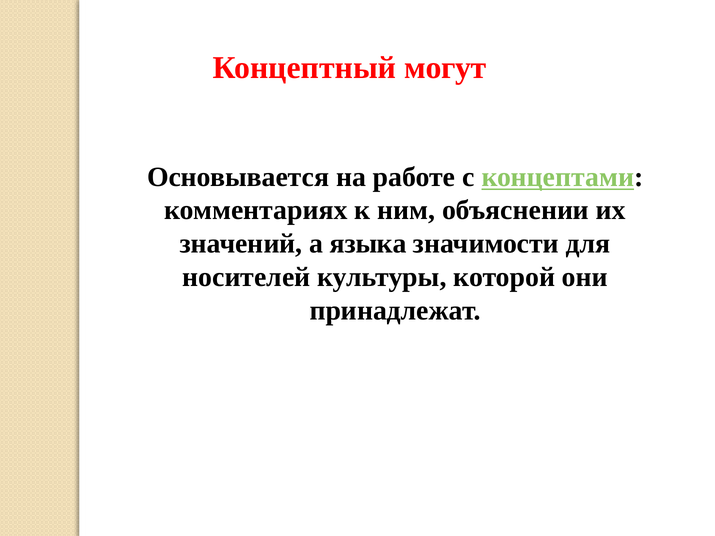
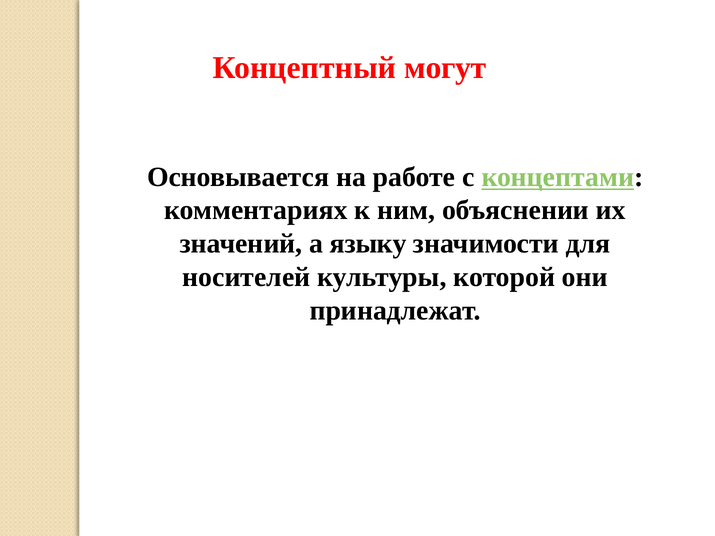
языка: языка -> языку (368, 244)
